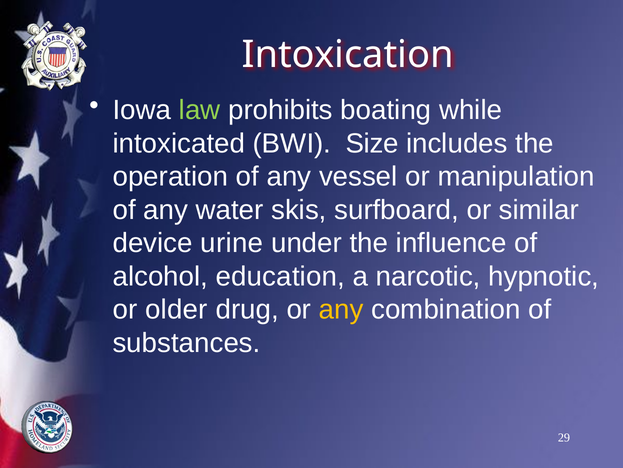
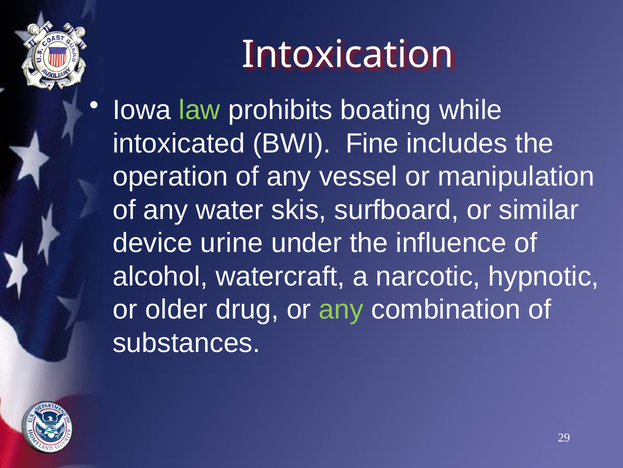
Size: Size -> Fine (372, 143)
education: education -> watercraft (280, 276)
any colour: yellow -> light green (341, 309)
